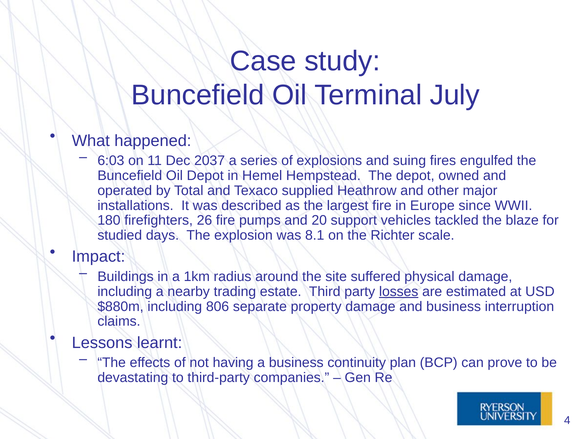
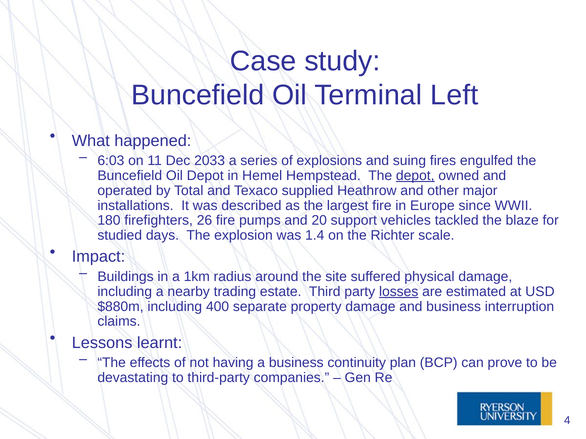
July: July -> Left (454, 95)
2037: 2037 -> 2033 (210, 161)
depot underline: none -> present (415, 176)
8.1: 8.1 -> 1.4 (315, 236)
806: 806 -> 400 (218, 307)
